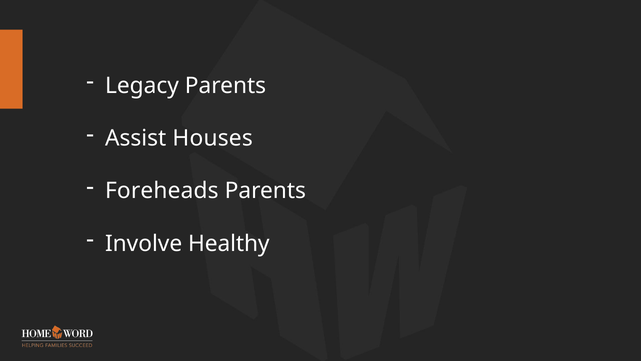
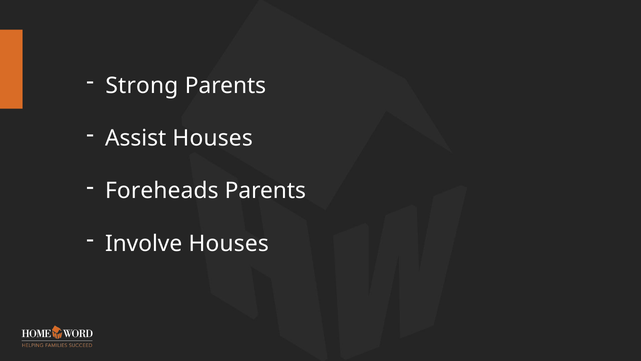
Legacy: Legacy -> Strong (142, 85)
Involve Healthy: Healthy -> Houses (229, 243)
